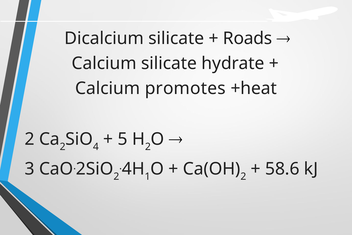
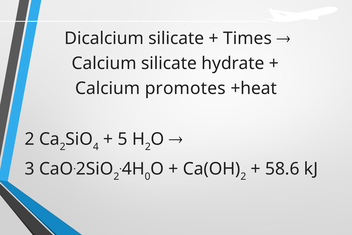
Roads: Roads -> Times (247, 38)
1: 1 -> 0 (148, 176)
